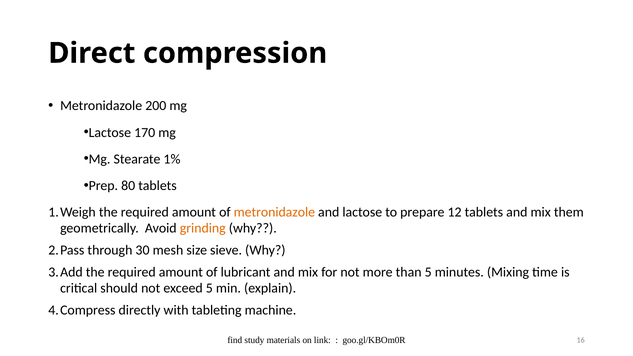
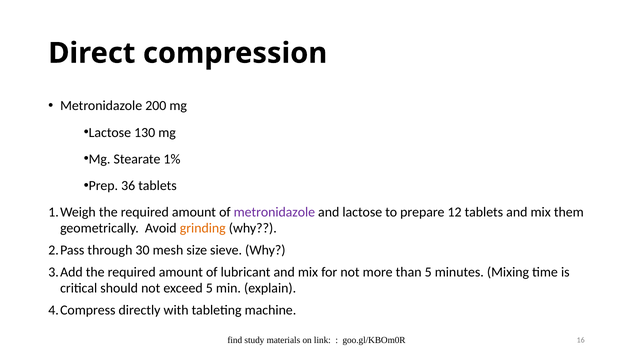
170: 170 -> 130 (145, 132)
80: 80 -> 36 (128, 186)
metronidazole colour: orange -> purple (274, 212)
